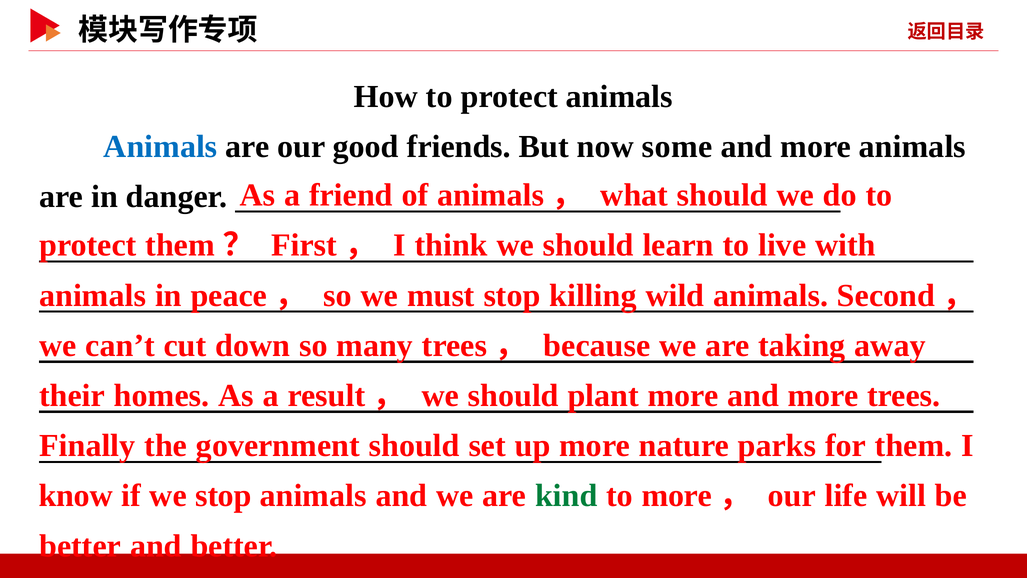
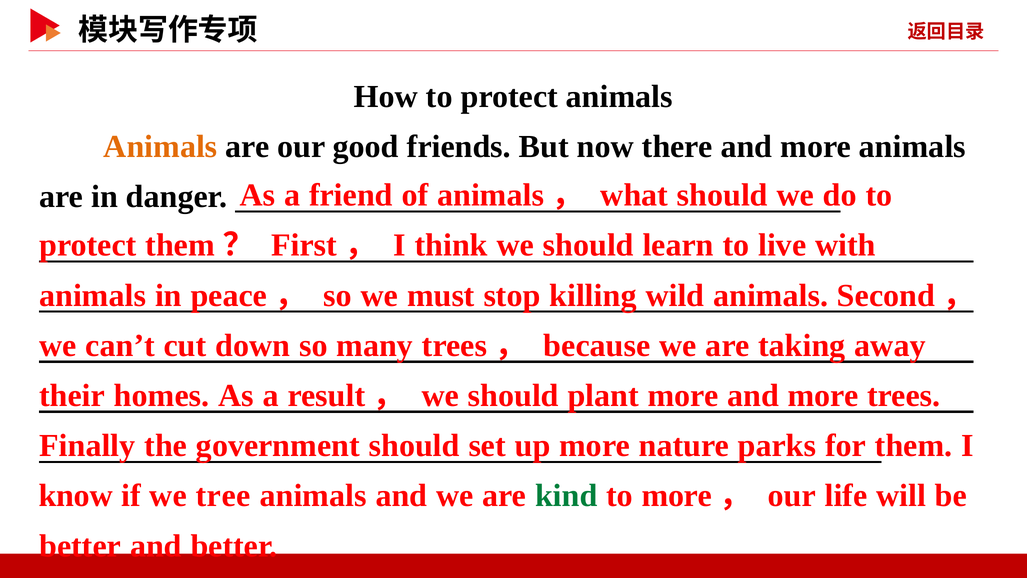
Animals colour: blue -> orange (160, 147)
some: some -> there (677, 147)
we stop: stop -> tree (223, 496)
